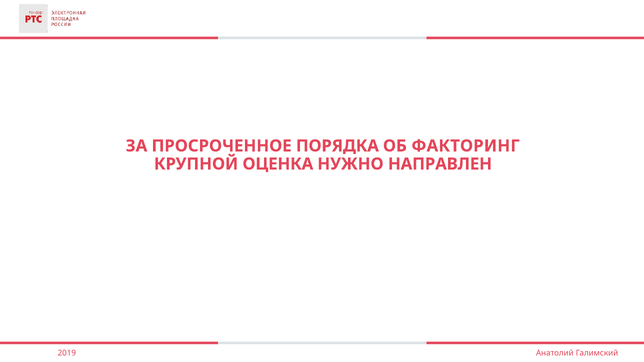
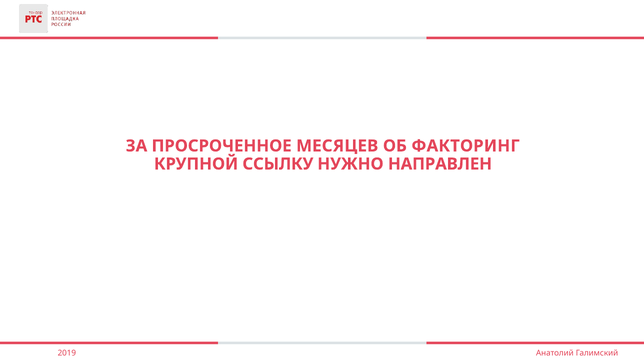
ПОРЯДКА: ПОРЯДКА -> МЕСЯЦЕВ (337, 146)
ОЦЕНКА: ОЦЕНКА -> ССЫЛКУ (278, 164)
